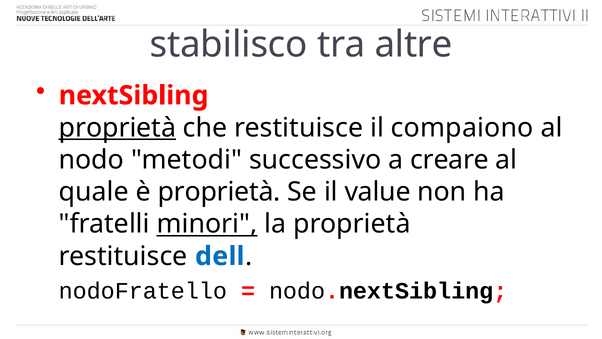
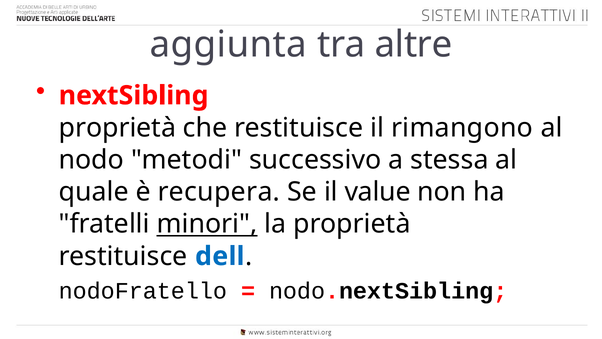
stabilisco: stabilisco -> aggiunta (228, 44)
proprietà underline: present -> none (117, 128)
compaiono: compaiono -> rimangono (462, 128)
creare: creare -> stessa (449, 160)
è proprietà: proprietà -> recupera (219, 192)
